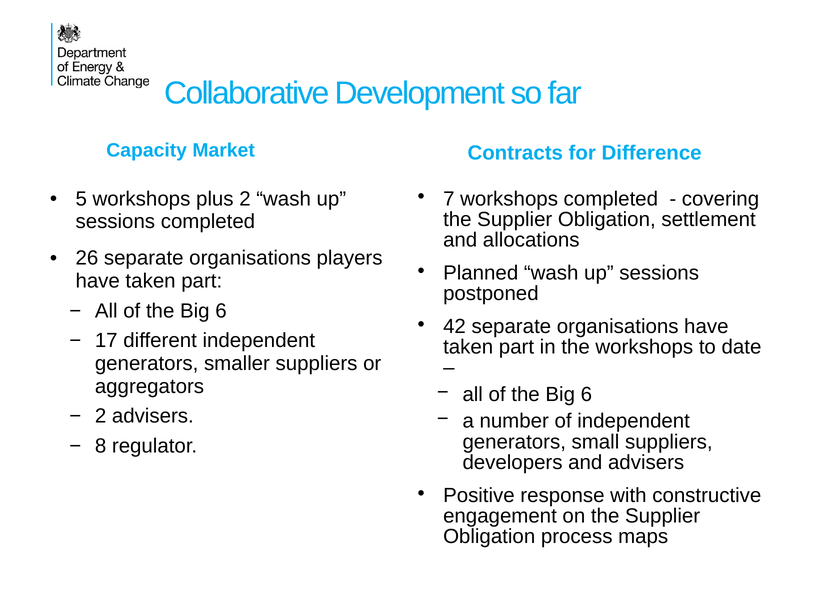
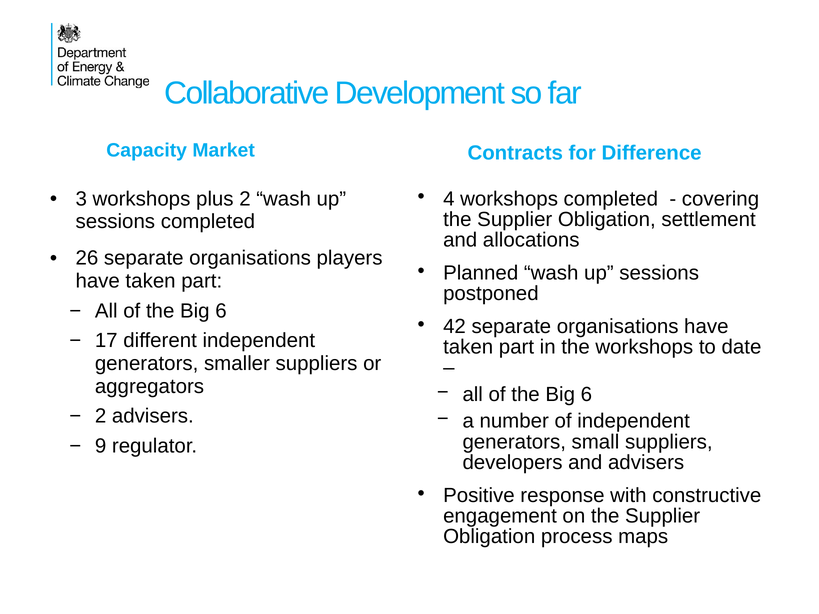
7: 7 -> 4 (449, 199)
5: 5 -> 3 (81, 199)
8: 8 -> 9 (101, 446)
